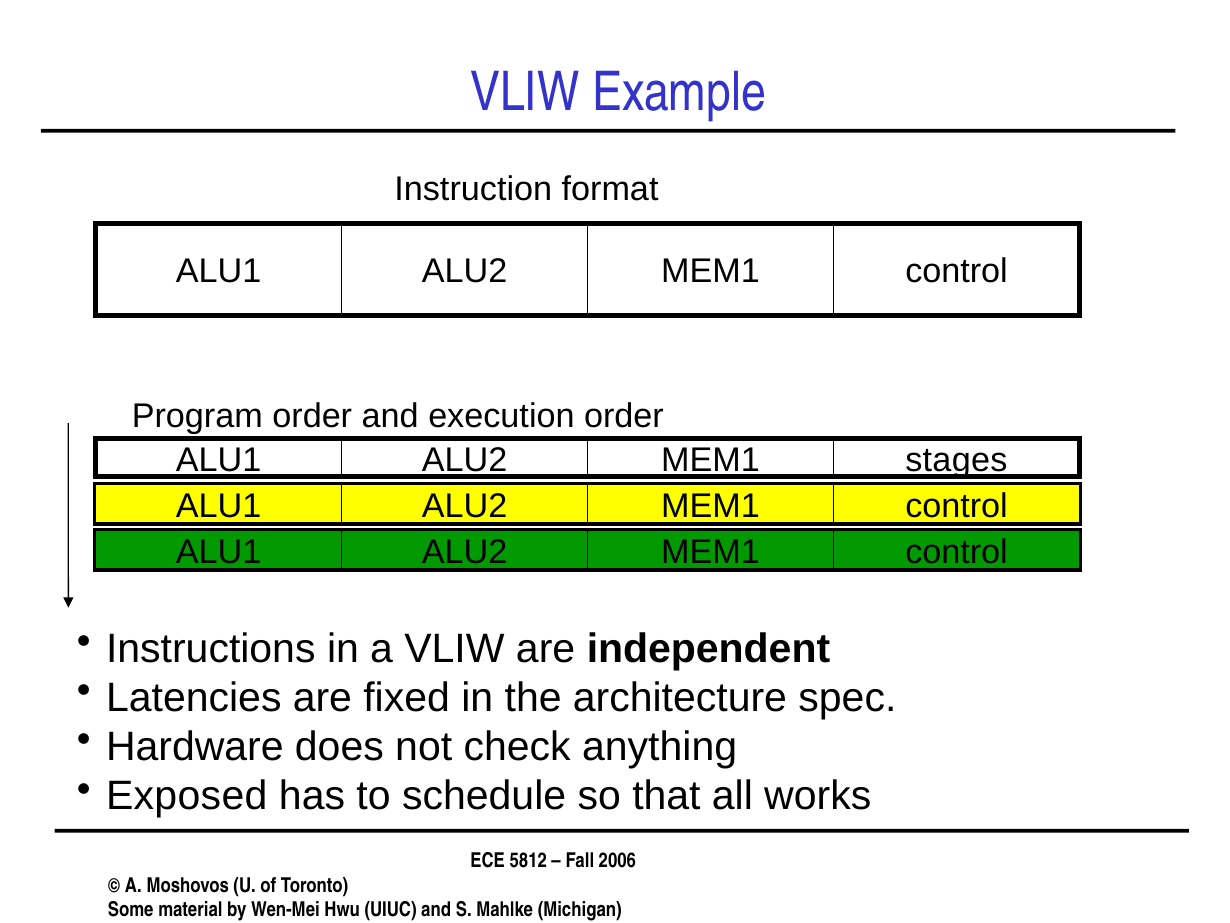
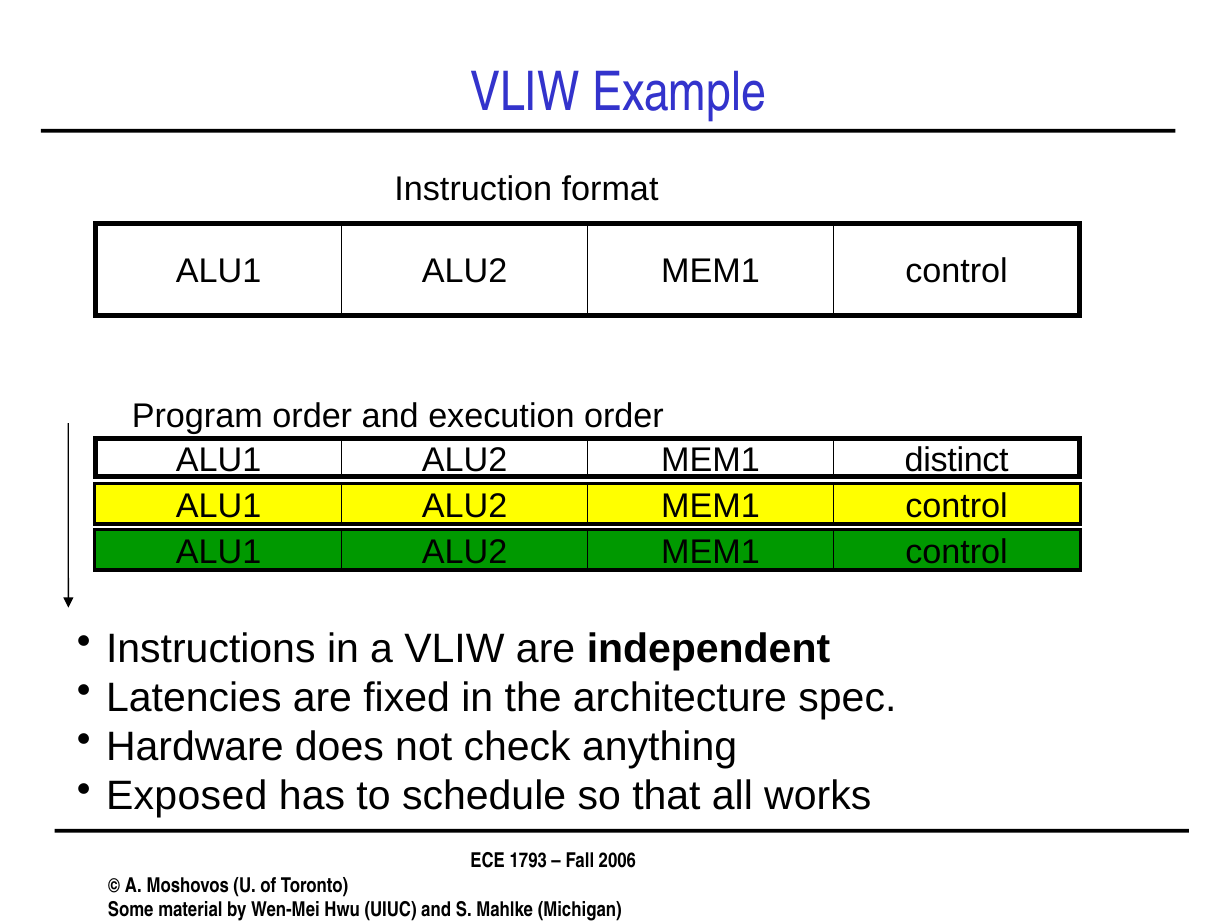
stages: stages -> distinct (957, 460)
5812: 5812 -> 1793 (528, 860)
